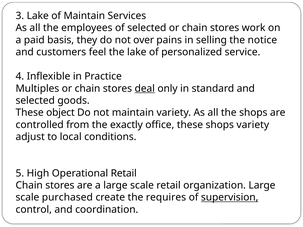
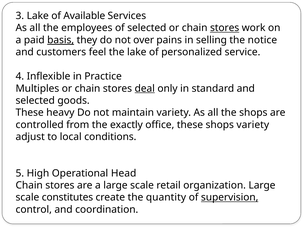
of Maintain: Maintain -> Available (84, 16)
stores underline: none -> present (225, 28)
basis underline: none -> present (61, 40)
object: object -> heavy (60, 113)
Operational Retail: Retail -> Head (124, 173)
purchased: purchased -> constitutes (67, 198)
requires: requires -> quantity (166, 198)
